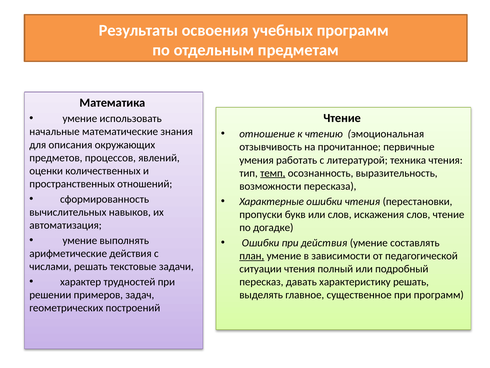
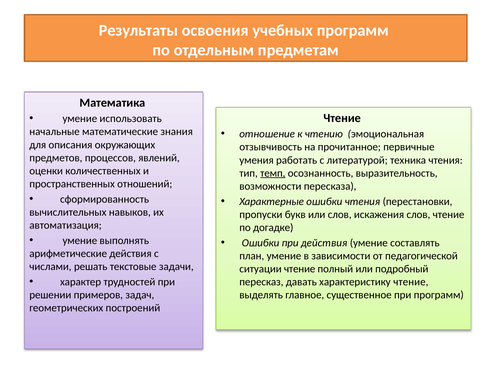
план underline: present -> none (252, 256)
ситуации чтения: чтения -> чтение (300, 269)
характеристику решать: решать -> чтение (411, 282)
